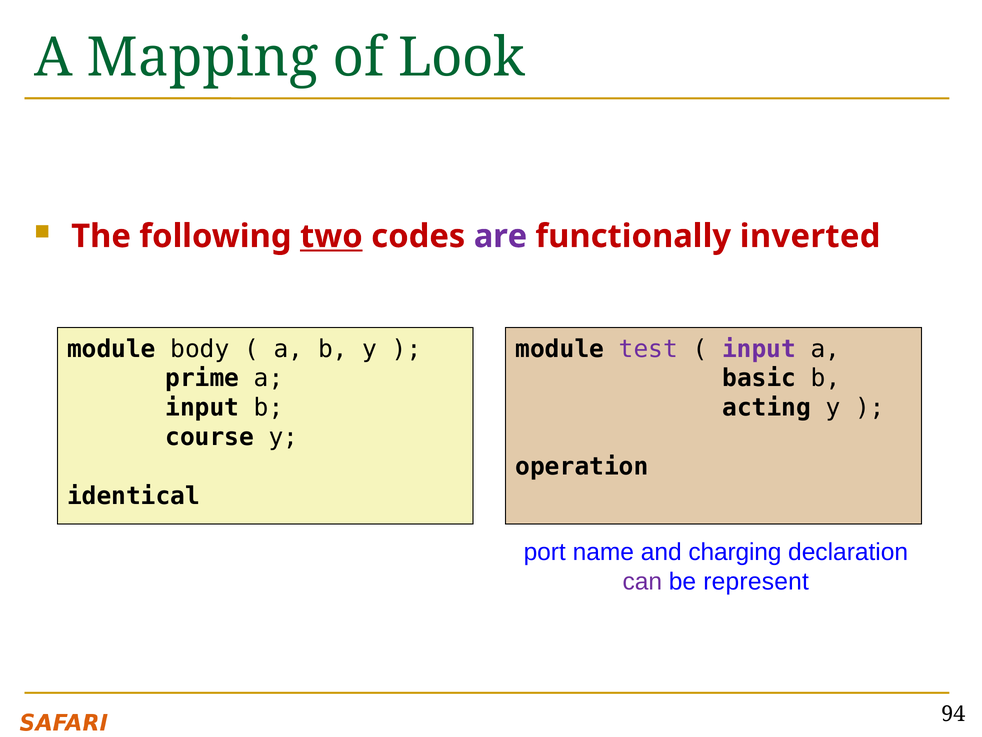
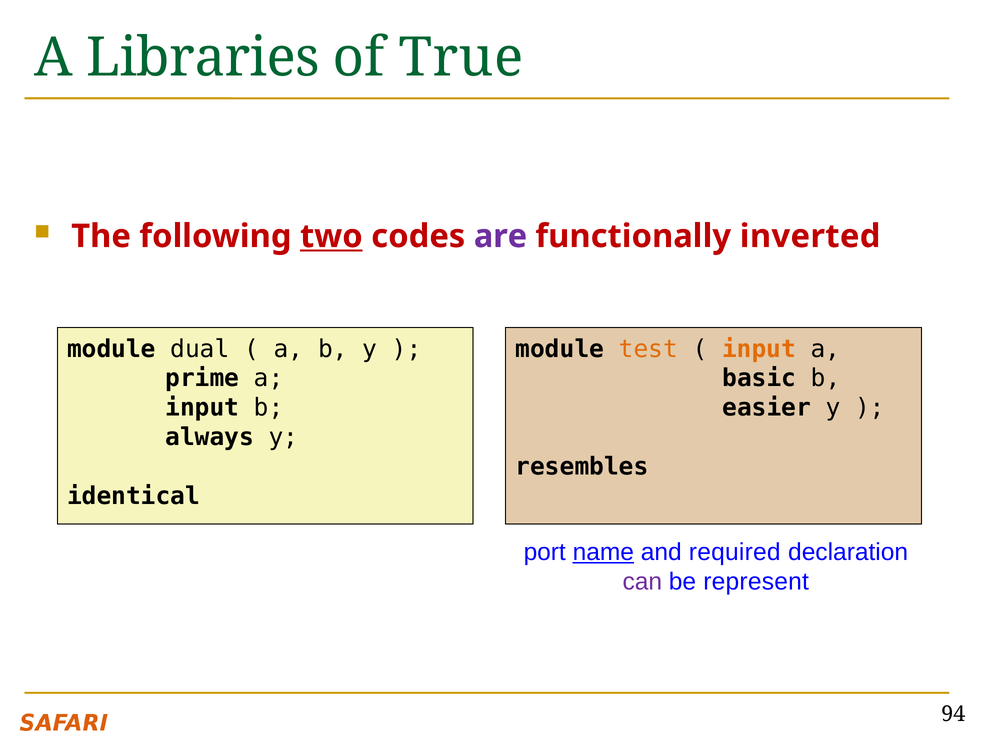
Mapping: Mapping -> Libraries (203, 58)
Look: Look -> True (461, 58)
body: body -> dual (200, 349)
test colour: purple -> orange (648, 349)
input colour: purple -> orange (759, 349)
acting: acting -> easier (767, 408)
course: course -> always (210, 437)
operation: operation -> resembles (582, 467)
name underline: none -> present (603, 552)
charging: charging -> required (735, 552)
